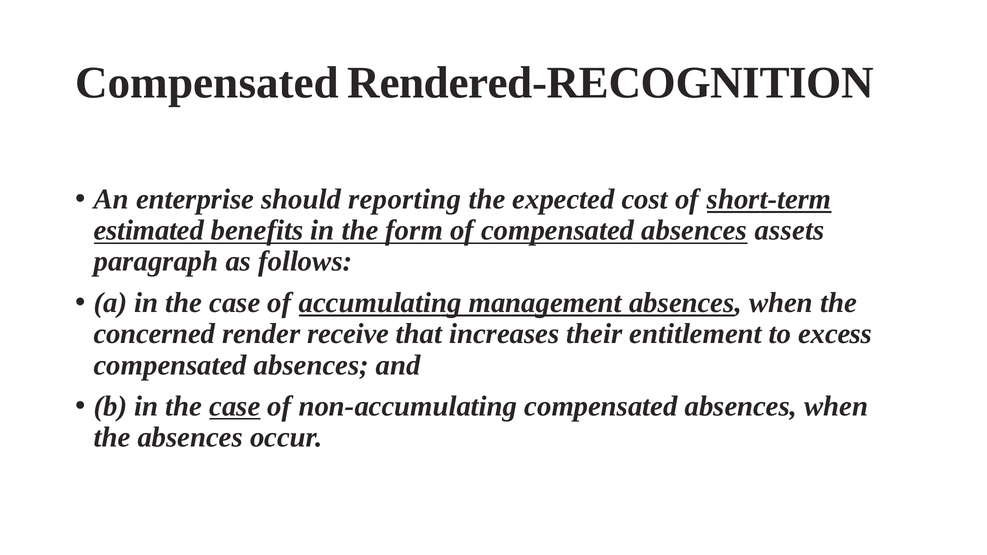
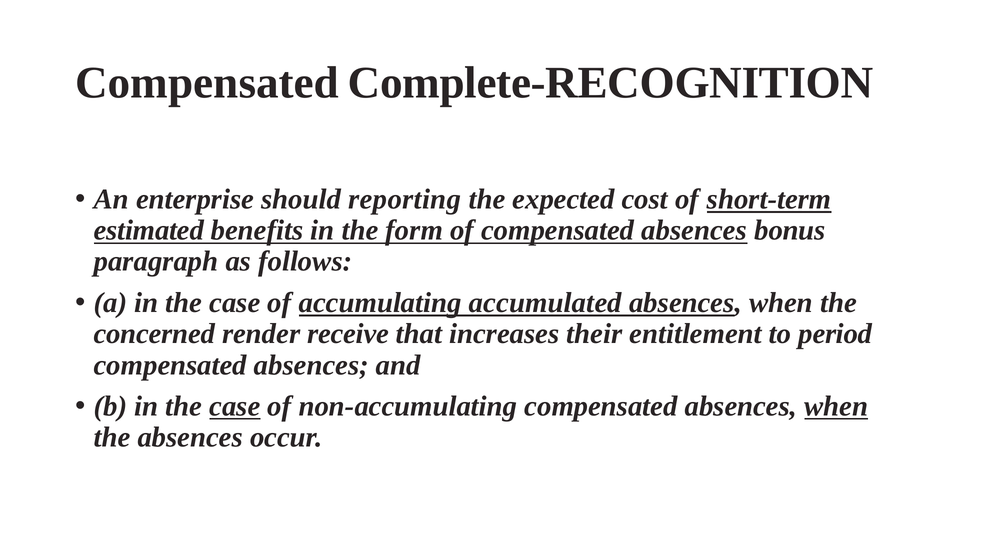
Rendered-RECOGNITION: Rendered-RECOGNITION -> Complete-RECOGNITION (611, 83)
assets: assets -> bonus (790, 230)
management: management -> accumulated (545, 303)
excess: excess -> period (835, 334)
when underline: none -> present (836, 407)
